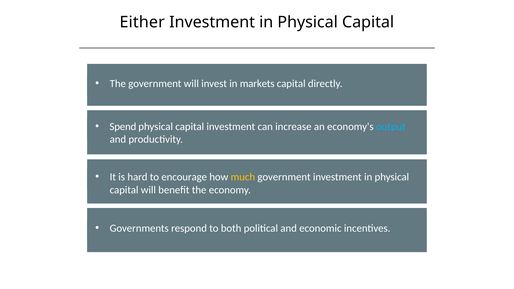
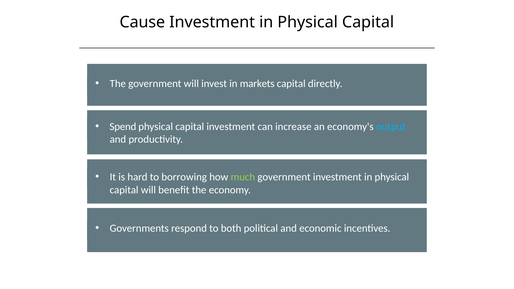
Either: Either -> Cause (142, 22)
encourage: encourage -> borrowing (184, 177)
much colour: yellow -> light green (243, 177)
